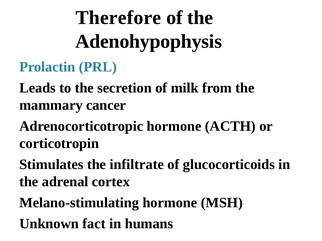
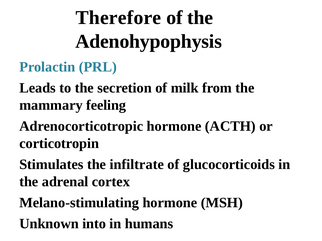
cancer: cancer -> feeling (106, 105)
fact: fact -> into (94, 224)
